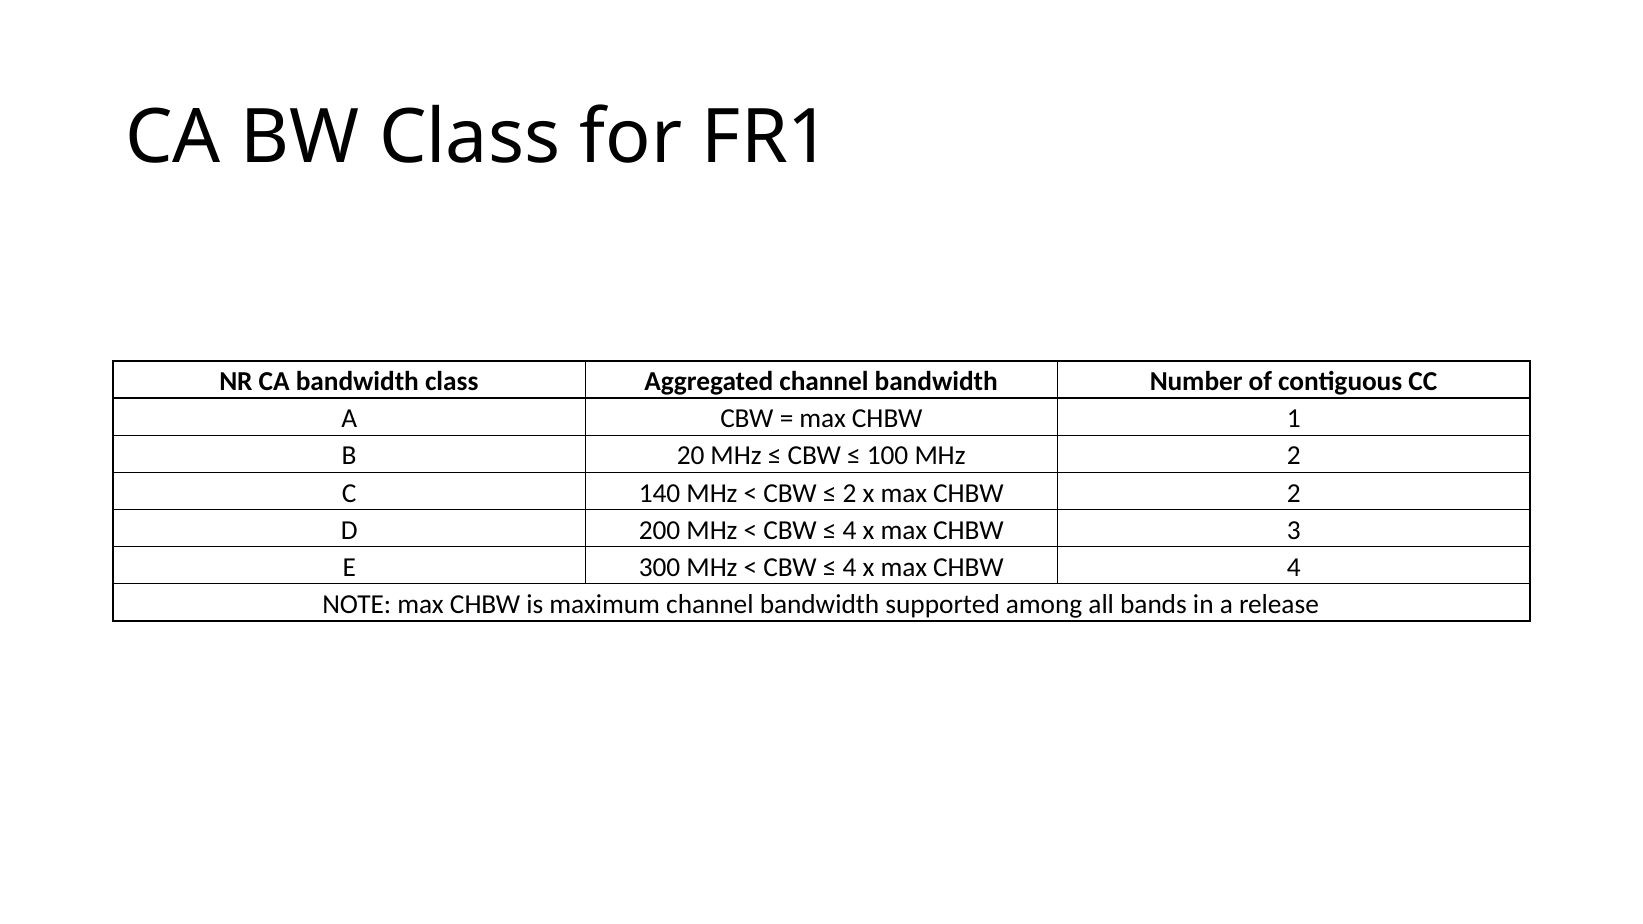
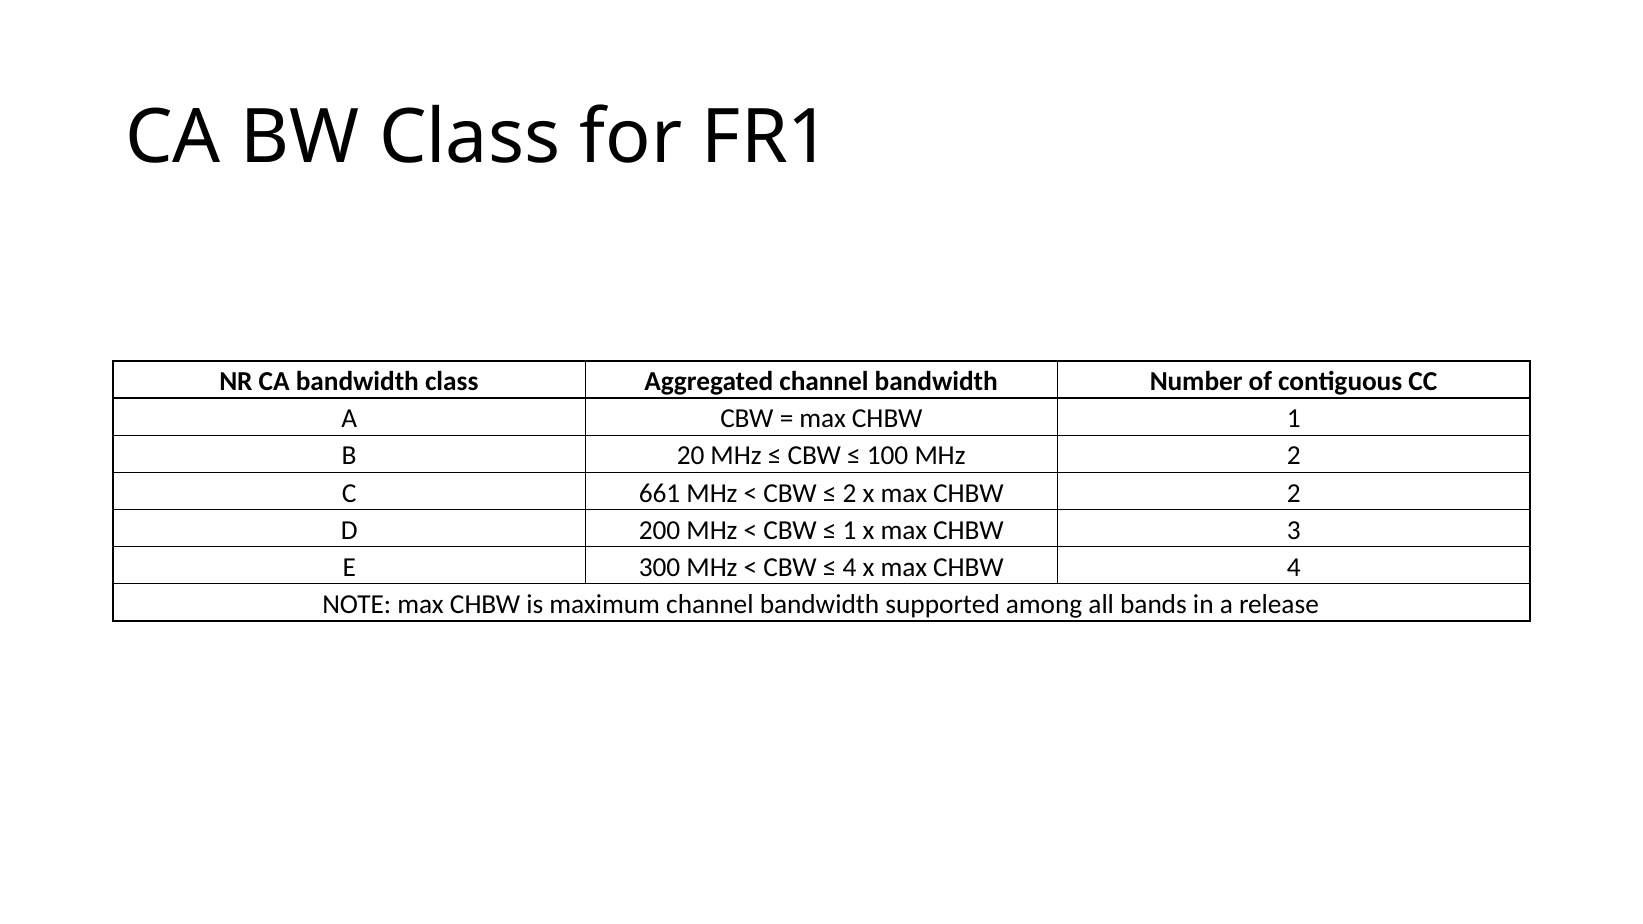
140: 140 -> 661 (660, 493)
4: 4 -> 1 (850, 530)
